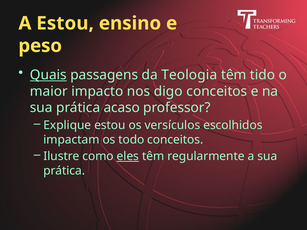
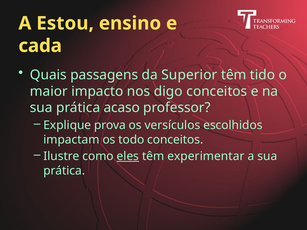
peso: peso -> cada (40, 46)
Quais underline: present -> none (48, 75)
Teologia: Teologia -> Superior (189, 75)
Explique estou: estou -> prova (110, 125)
regularmente: regularmente -> experimentar (206, 156)
